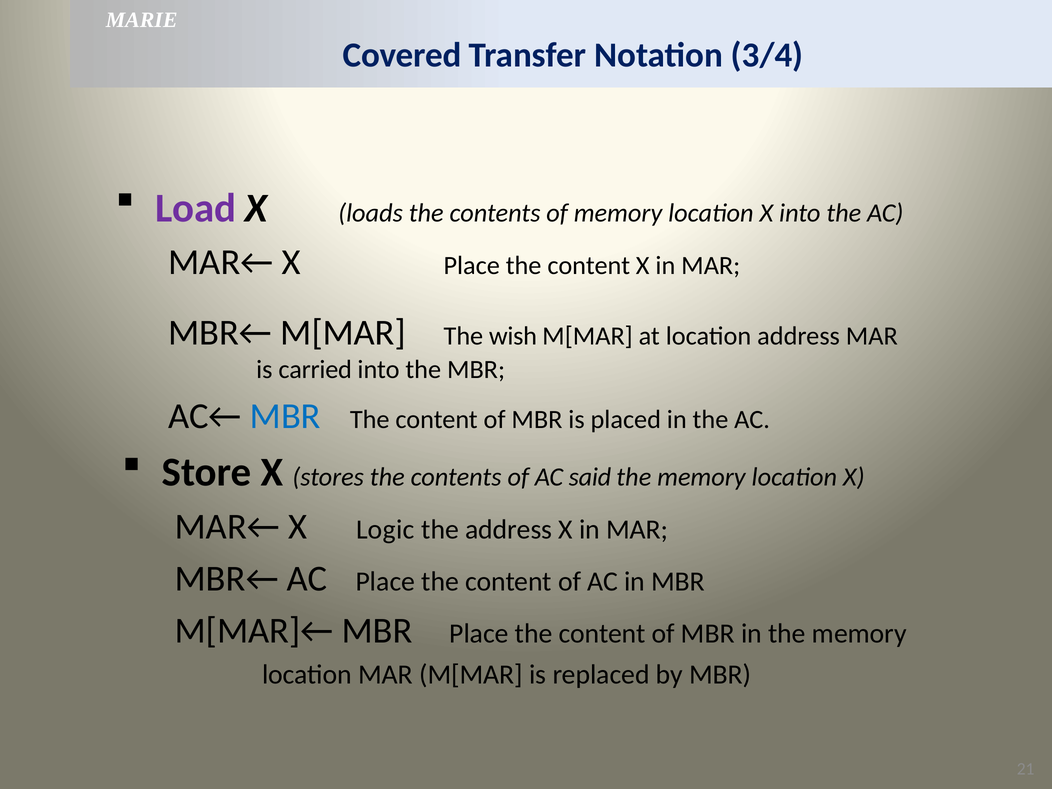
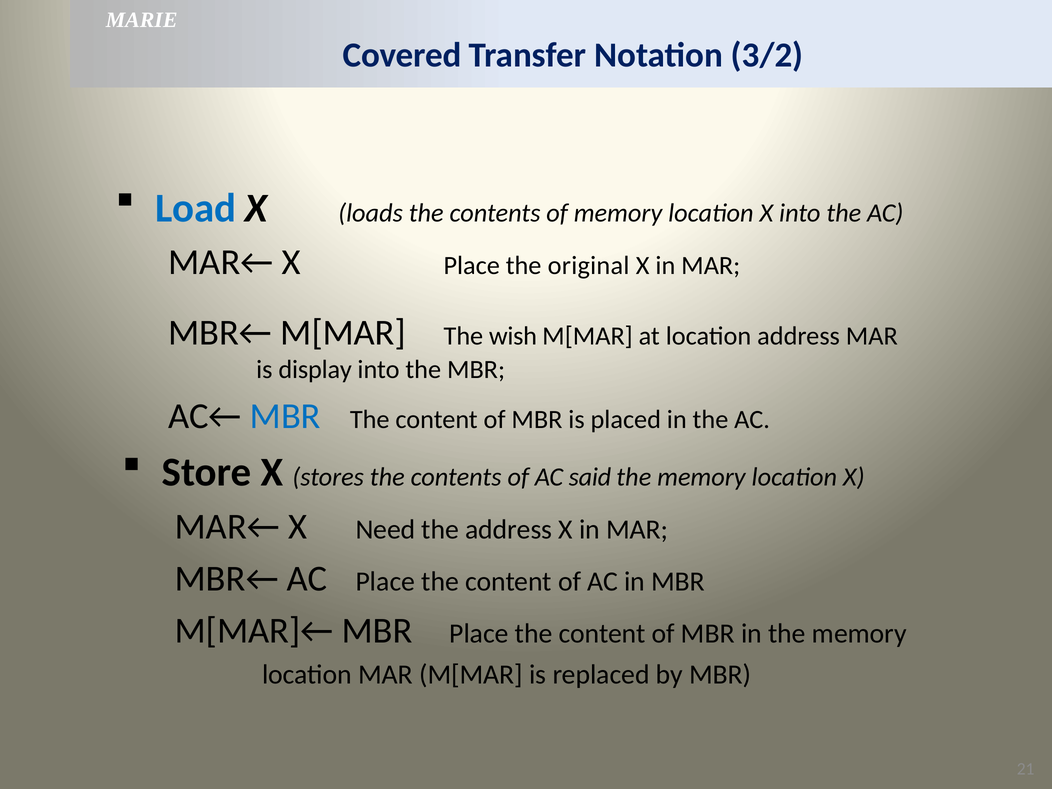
3/4: 3/4 -> 3/2 (767, 55)
Load colour: purple -> blue (196, 208)
X Place the content: content -> original (589, 266)
carried: carried -> display (315, 369)
Logic: Logic -> Need (386, 529)
